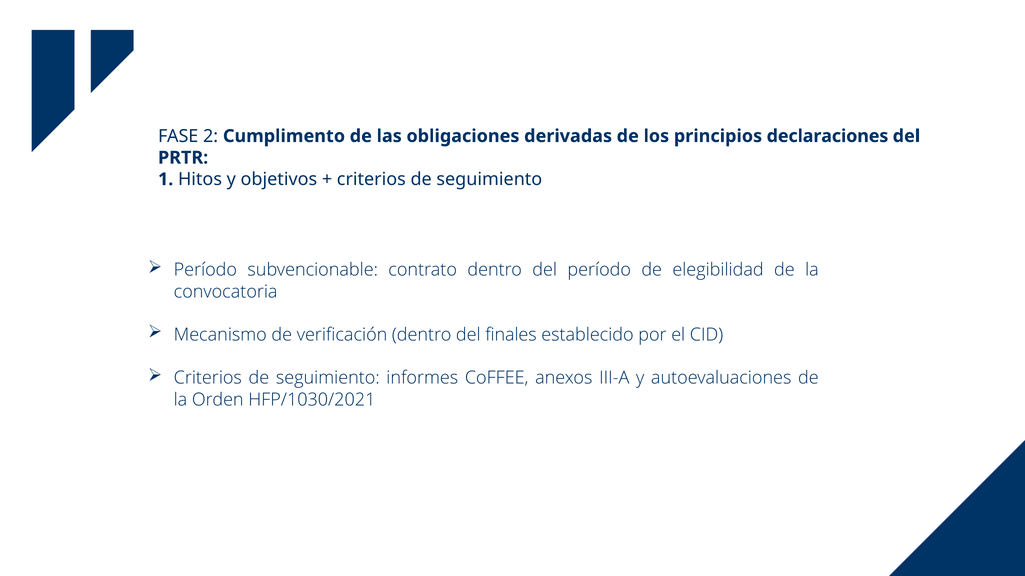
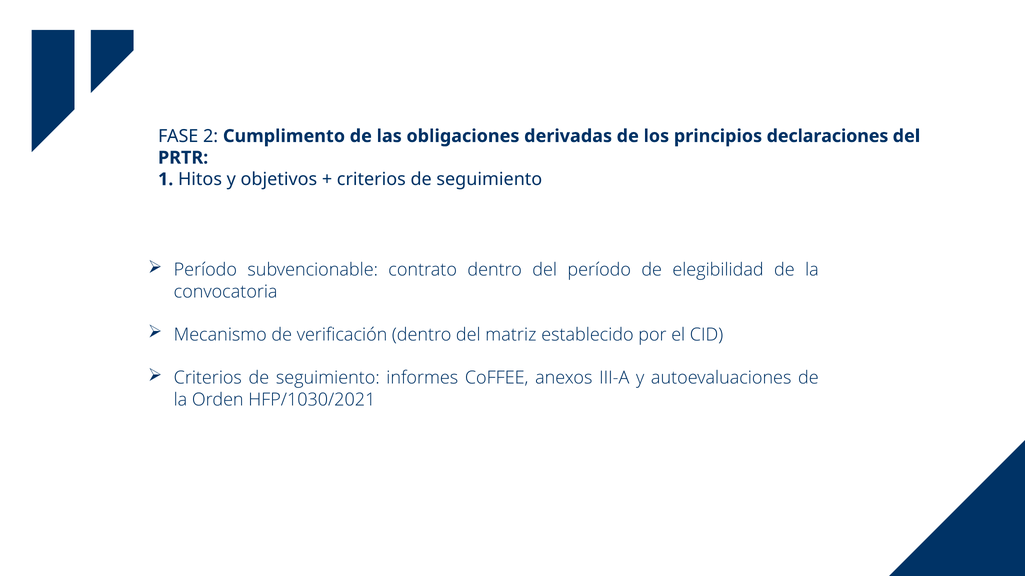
finales: finales -> matriz (511, 335)
